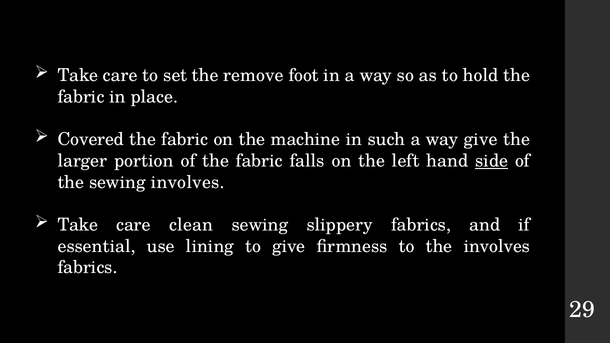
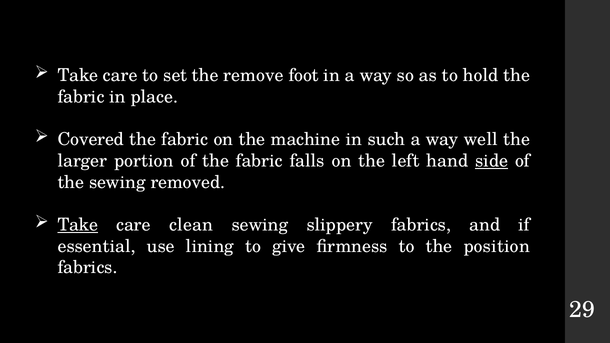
way give: give -> well (481, 139)
sewing involves: involves -> removed (188, 182)
Take underline: none -> present (78, 225)
the involves: involves -> position (497, 246)
